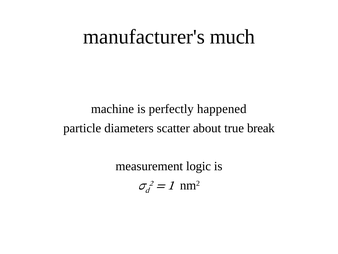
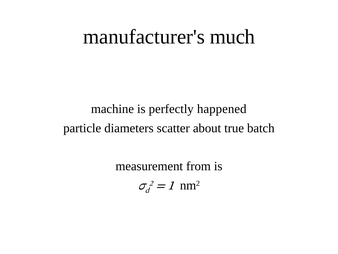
break: break -> batch (261, 128)
logic: logic -> from (198, 166)
